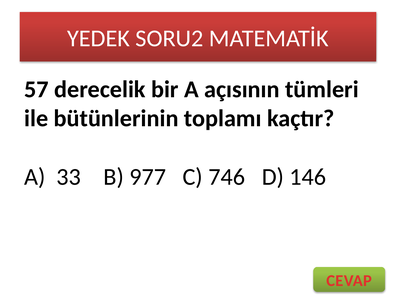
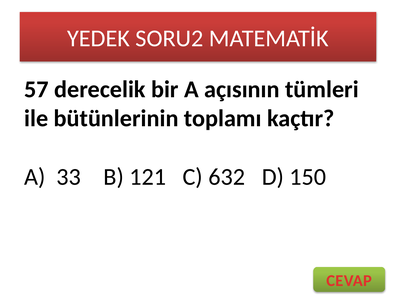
977: 977 -> 121 (148, 177)
746: 746 -> 632 (227, 177)
146: 146 -> 150 (308, 177)
